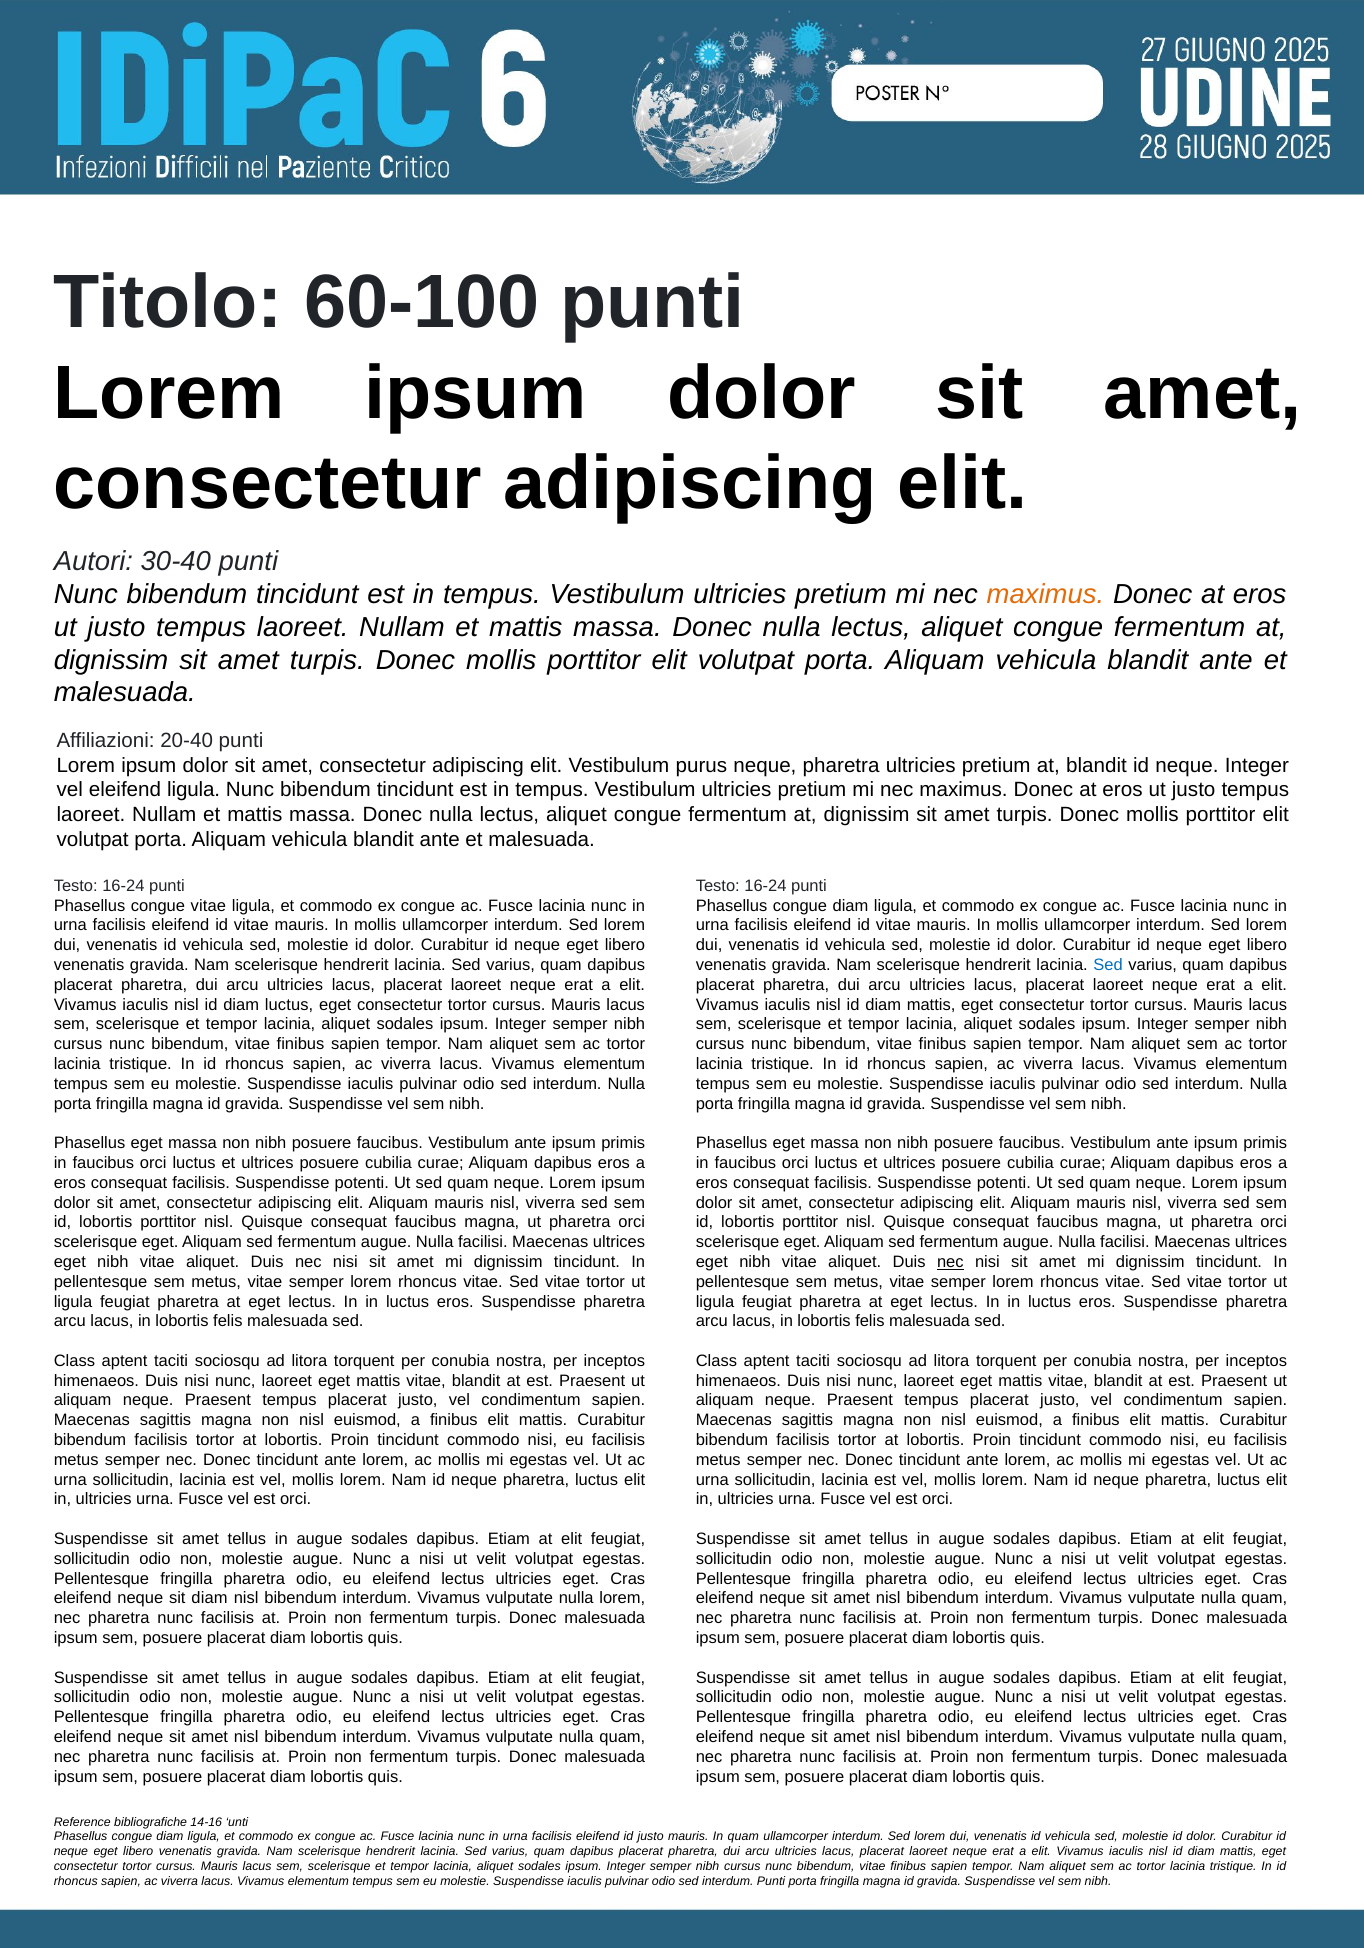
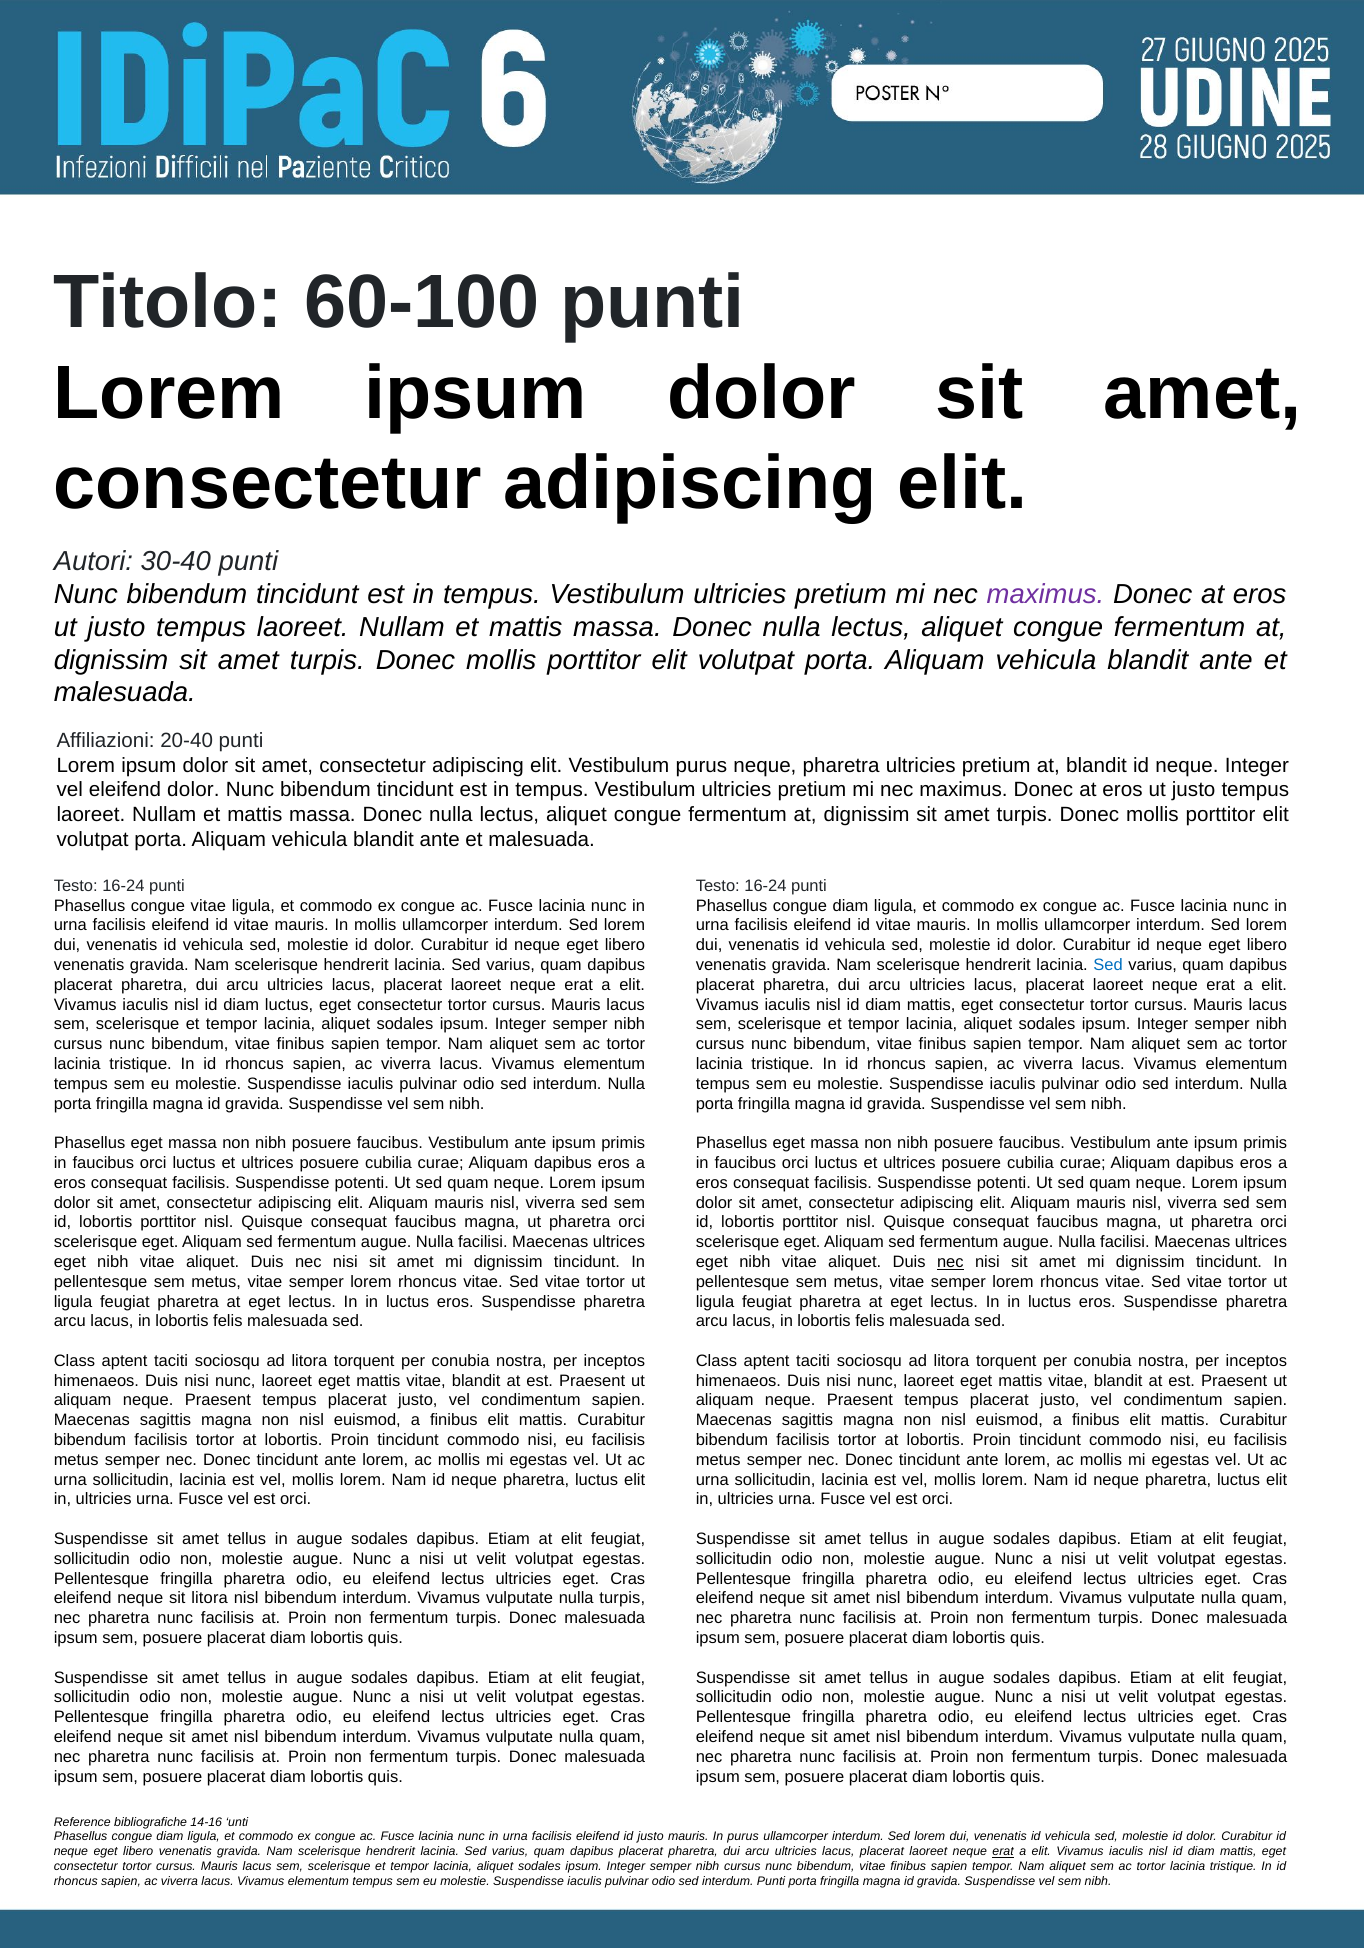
maximus colour: orange -> purple (1045, 594)
eleifend ligula: ligula -> dolor (193, 790)
sit diam: diam -> litora (210, 1599)
nulla lorem: lorem -> turpis (622, 1599)
In quam: quam -> purus (743, 1837)
erat underline: none -> present (1003, 1852)
